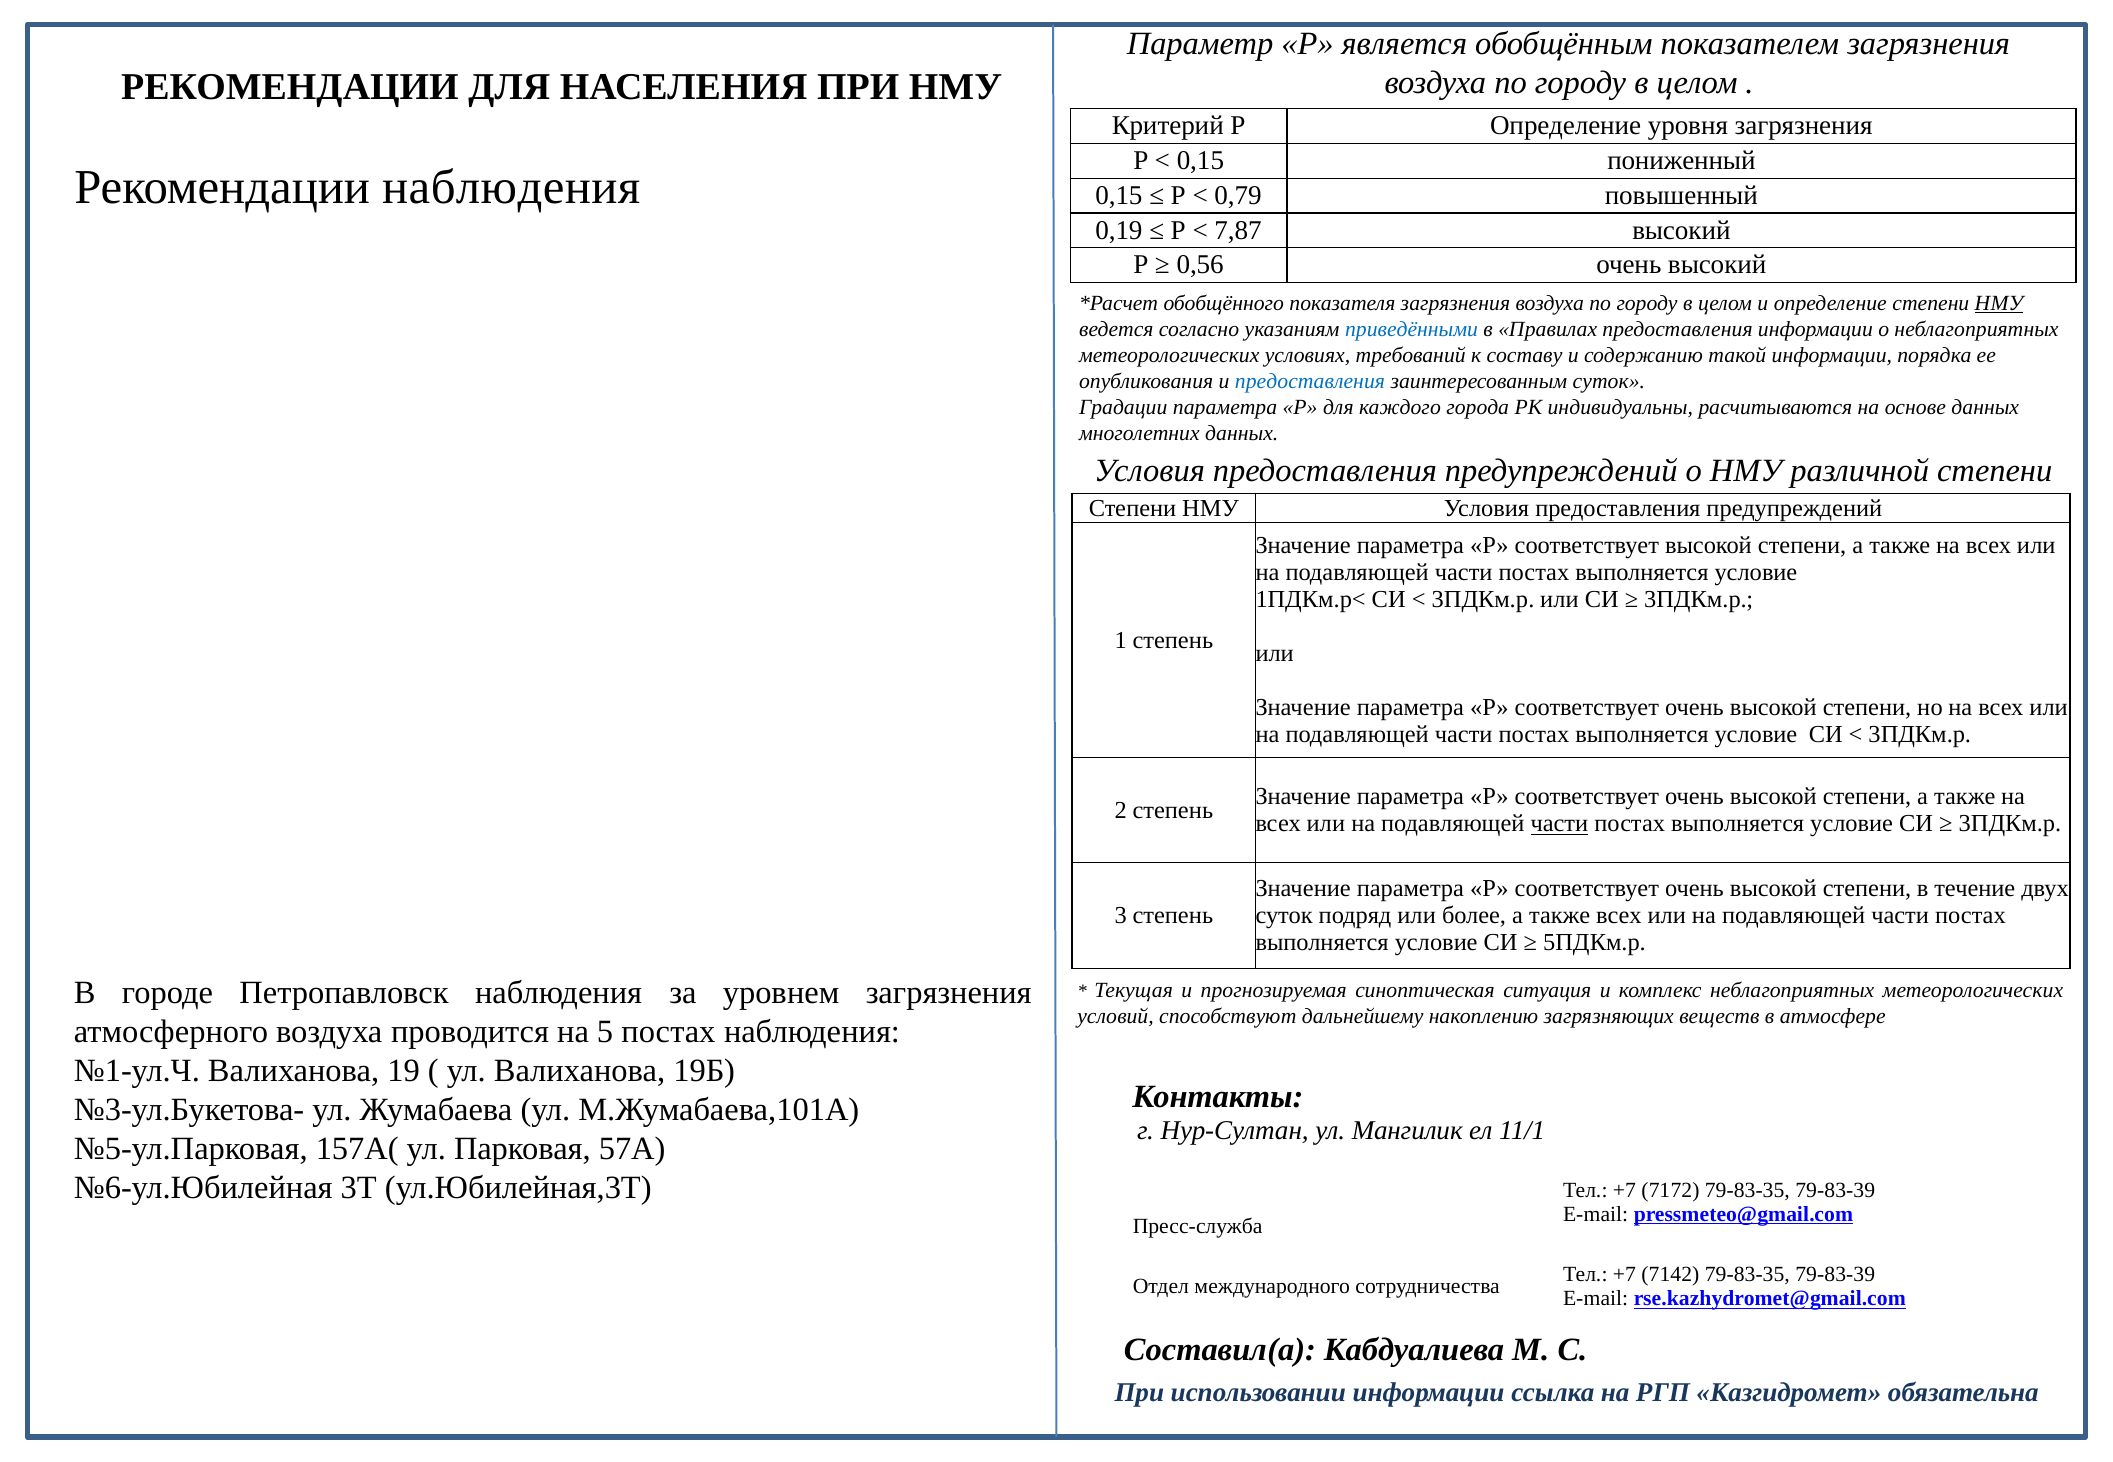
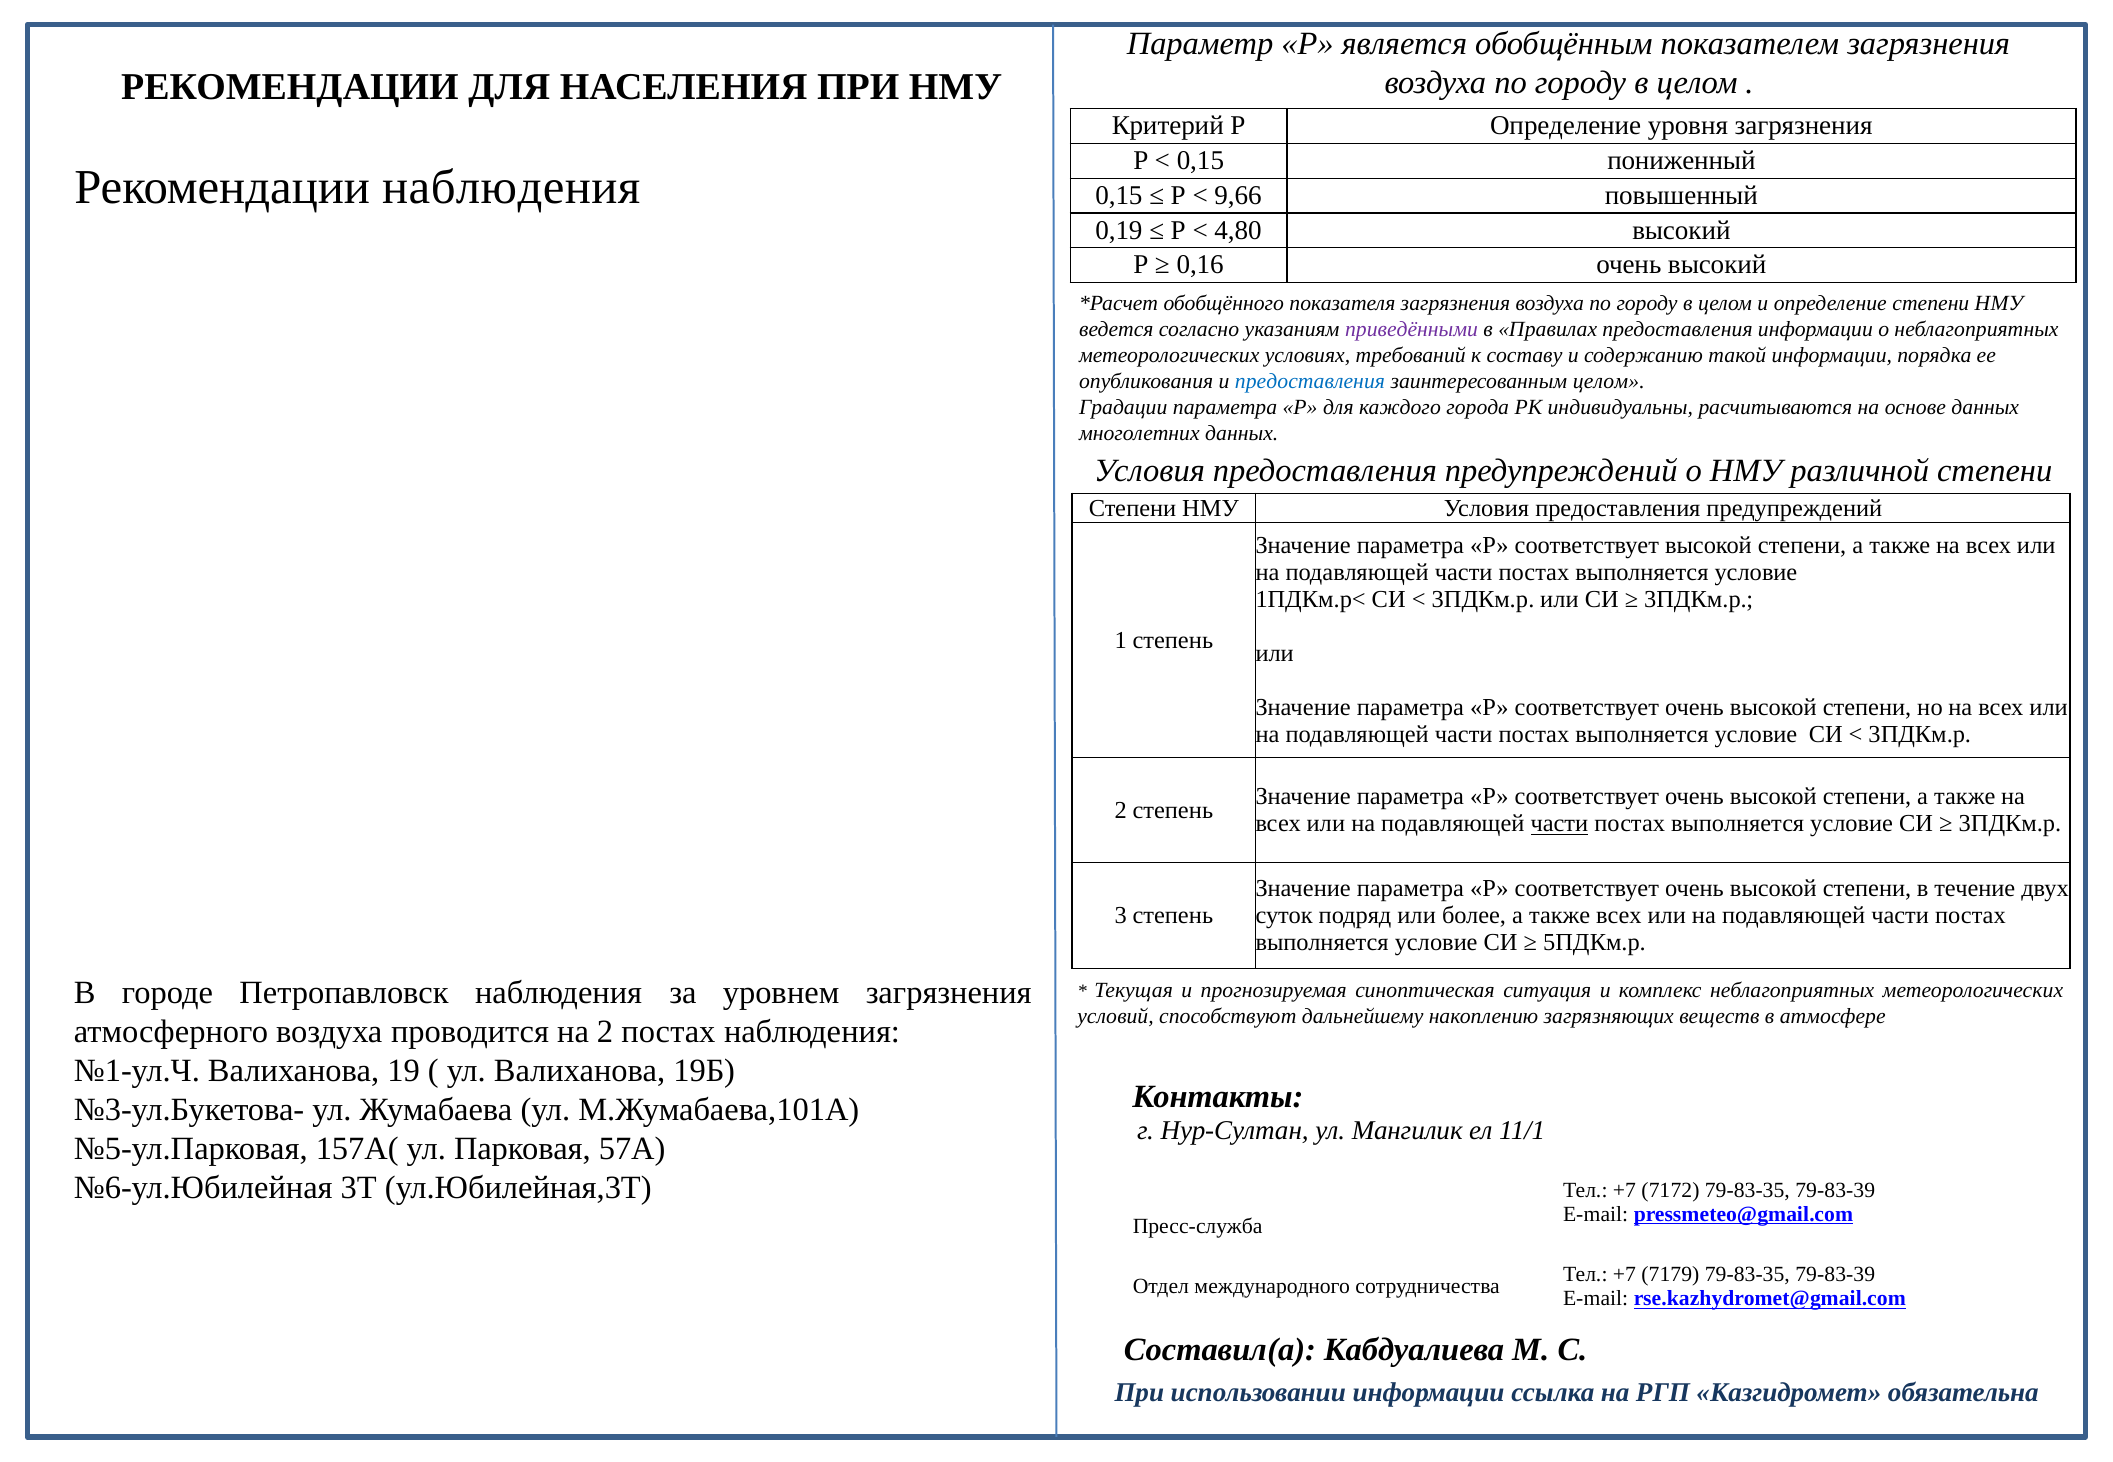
0,79: 0,79 -> 9,66 (1238, 195)
7,87: 7,87 -> 4,80 (1238, 230)
0,56: 0,56 -> 0,16 (1200, 265)
НМУ underline: present -> none (1999, 304)
приведёнными colour: blue -> purple (1412, 329)
заинтересованным суток: суток -> целом (1609, 381)
на 5: 5 -> 2 (605, 1032)
7142: 7142 -> 7179 (1670, 1275)
